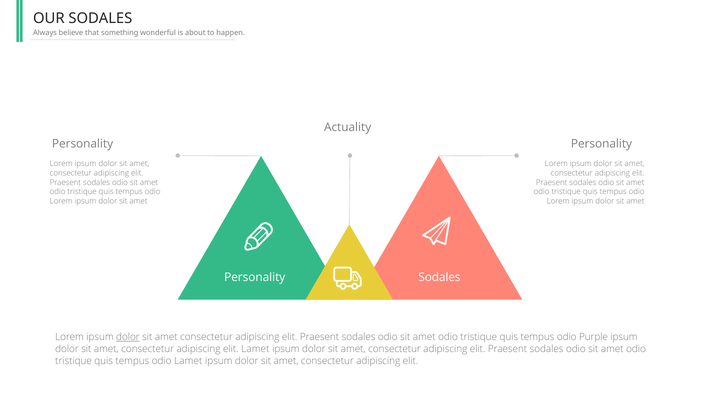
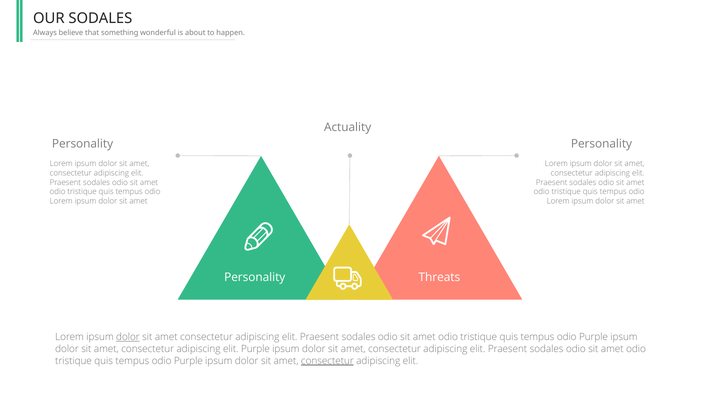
Personality Sodales: Sodales -> Threats (439, 277)
elit Lamet: Lamet -> Purple (255, 349)
Lamet: Lamet -> Purple (188, 361)
consectetur underline: none -> present (327, 361)
